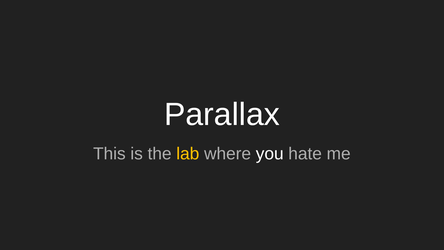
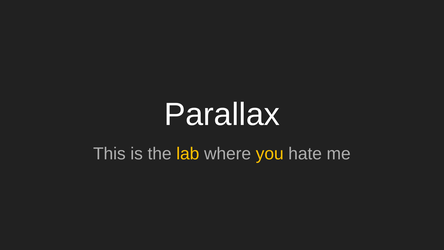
you colour: white -> yellow (270, 154)
